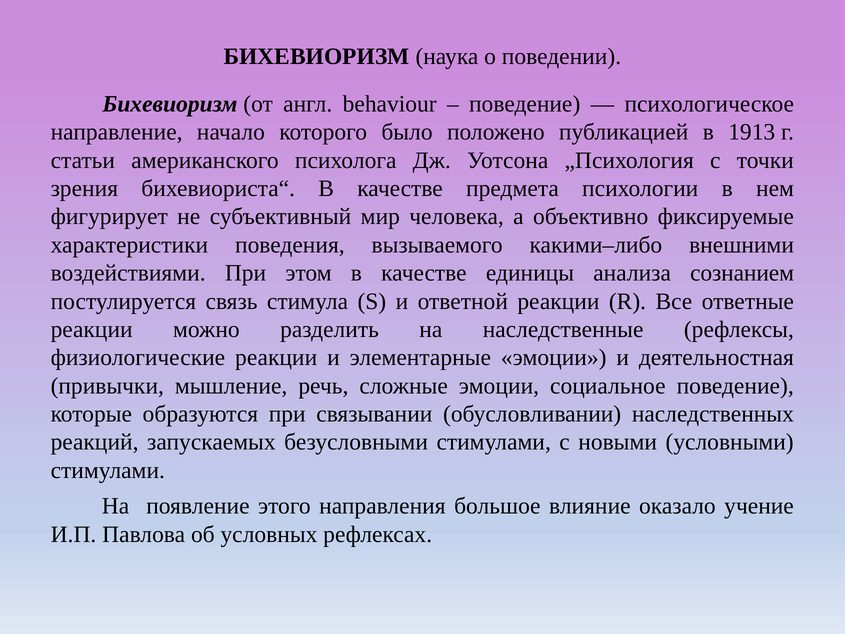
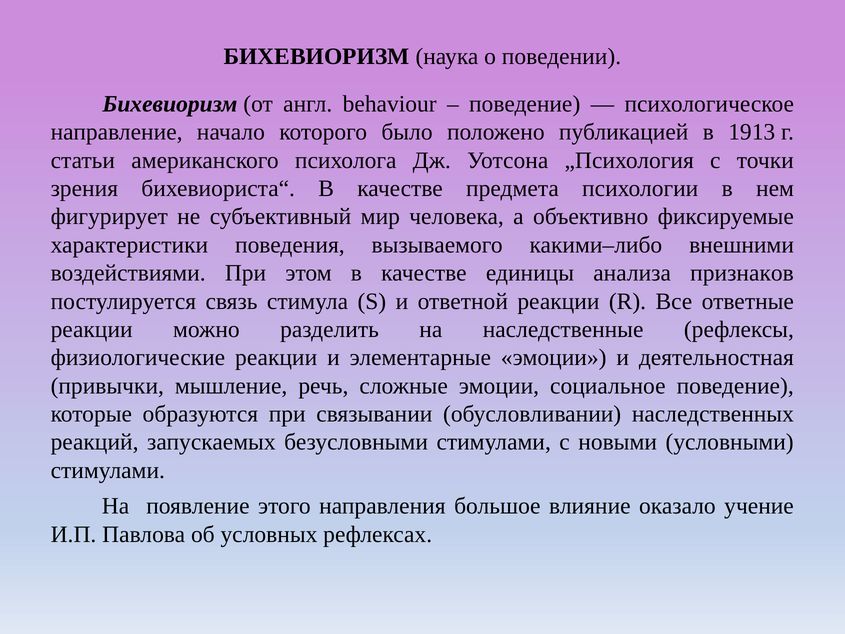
сознанием: сознанием -> признаков (742, 273)
